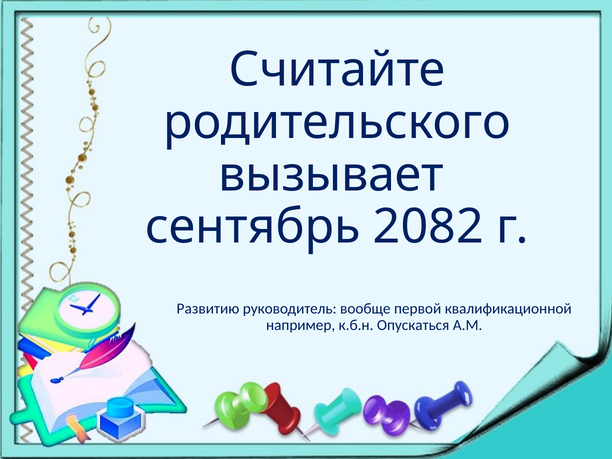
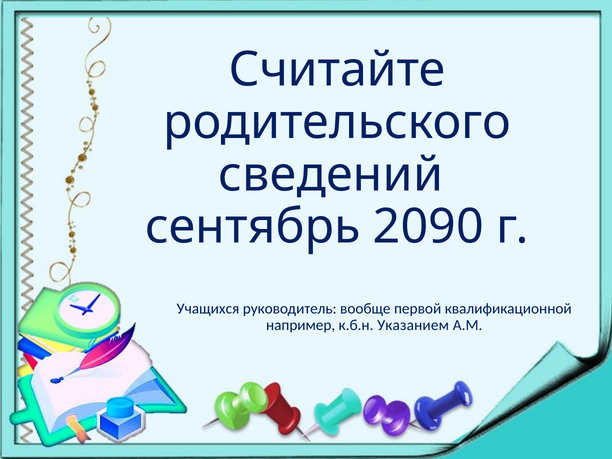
вызывает: вызывает -> сведений (331, 175)
2082: 2082 -> 2090 (428, 227)
Развитию: Развитию -> Учащихся (208, 309)
Опускаться: Опускаться -> Указанием (413, 325)
